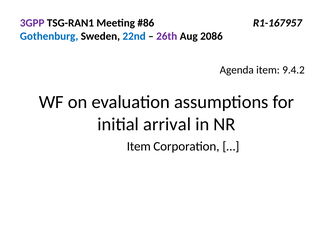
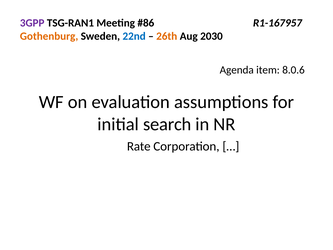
Gothenburg colour: blue -> orange (49, 36)
26th colour: purple -> orange (167, 36)
2086: 2086 -> 2030 (211, 36)
9.4.2: 9.4.2 -> 8.0.6 (293, 70)
arrival: arrival -> search (167, 124)
Item: Item -> Rate (139, 146)
